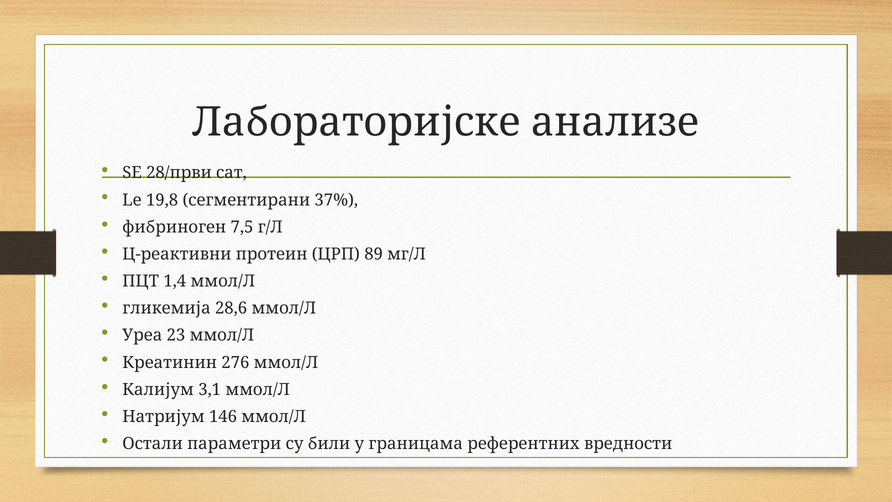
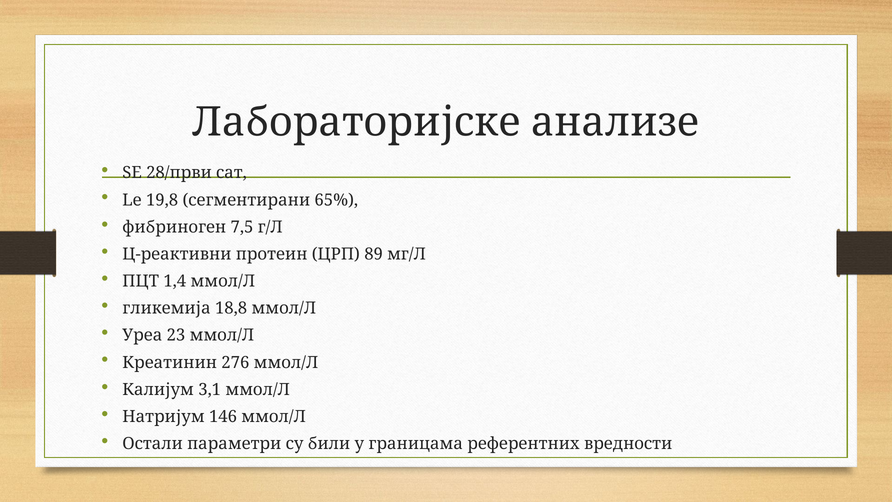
37%: 37% -> 65% (336, 200)
28,6: 28,6 -> 18,8 (231, 308)
